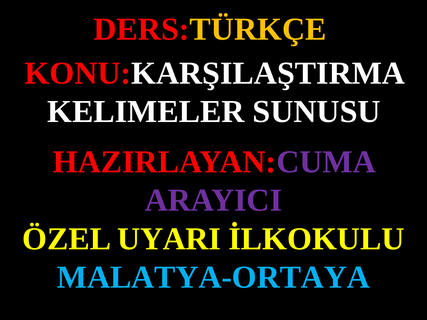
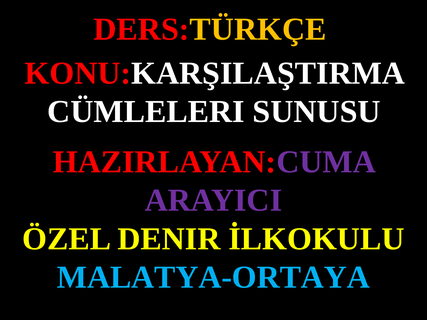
KELIMELER: KELIMELER -> CÜMLELERI (146, 112)
UYARI: UYARI -> DENIR (169, 239)
